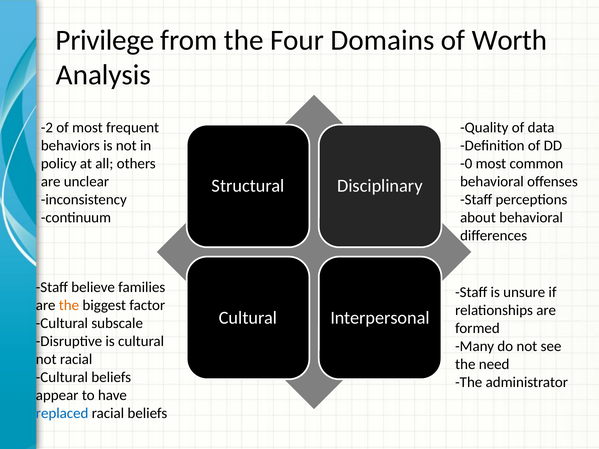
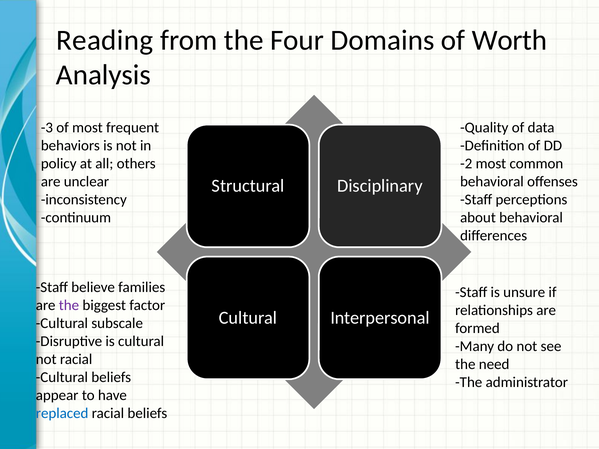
Privilege: Privilege -> Reading (105, 40)
-2: -2 -> -3 (47, 128)
-0: -0 -> -2 (466, 164)
the colour: orange -> purple (69, 305)
